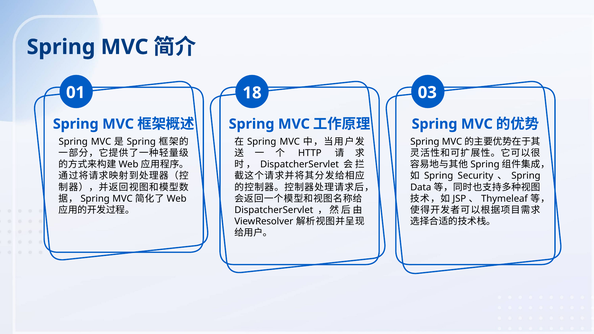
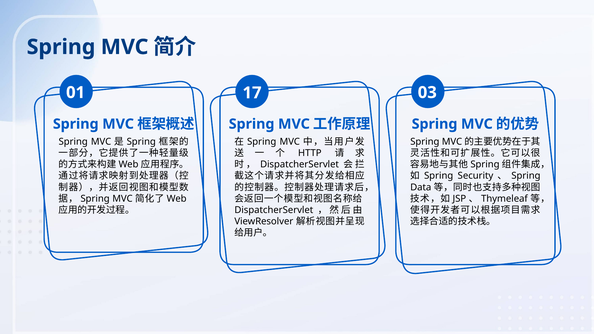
18: 18 -> 17 (252, 93)
